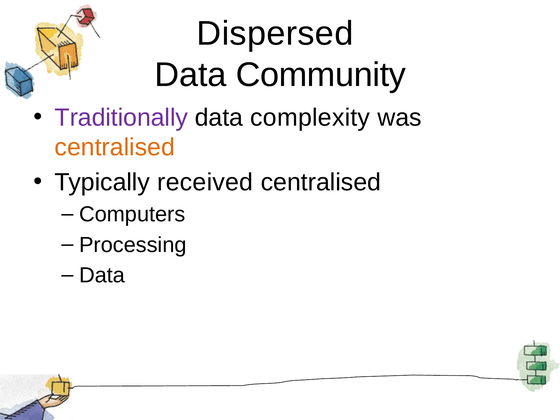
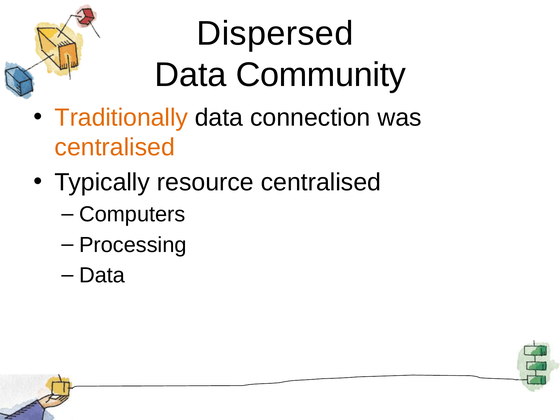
Traditionally colour: purple -> orange (121, 117)
complexity: complexity -> connection (310, 117)
received: received -> resource (205, 182)
